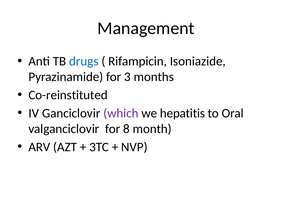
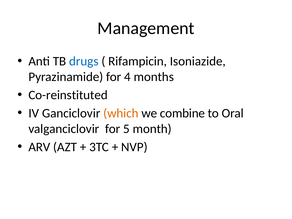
3: 3 -> 4 (127, 77)
which colour: purple -> orange (121, 113)
hepatitis: hepatitis -> combine (182, 113)
8: 8 -> 5 (126, 129)
